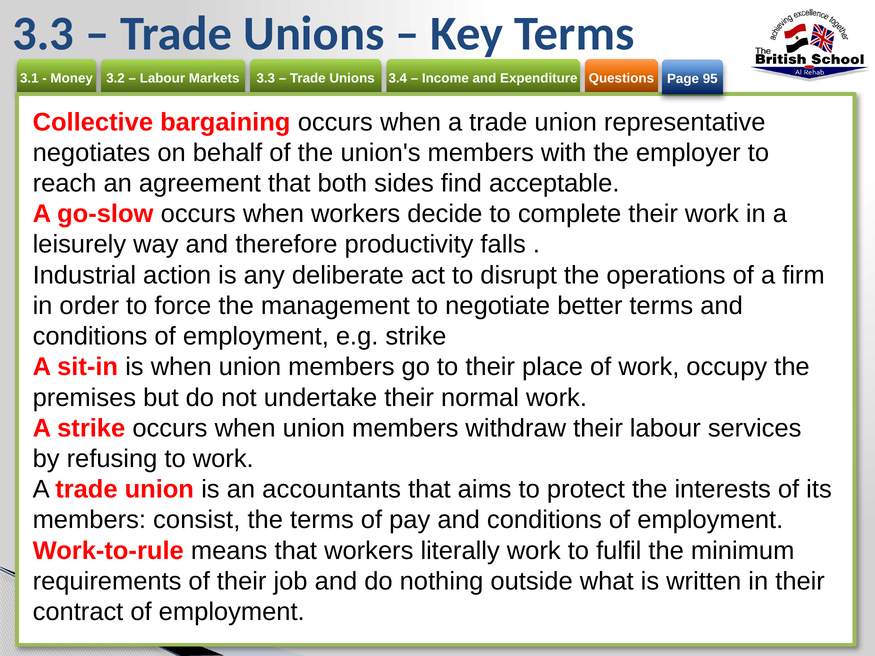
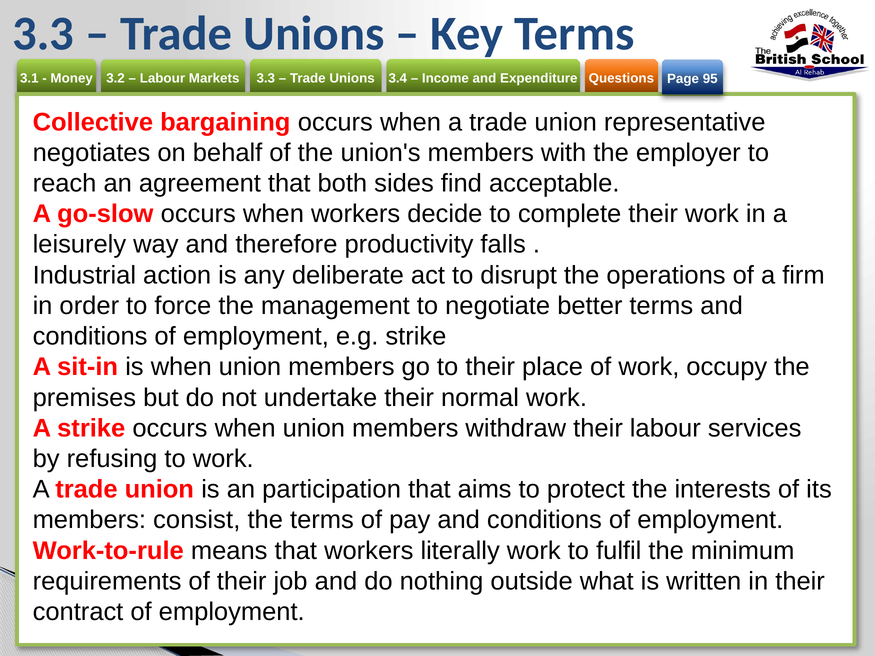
accountants: accountants -> participation (332, 490)
